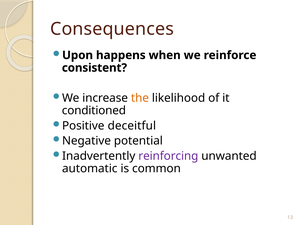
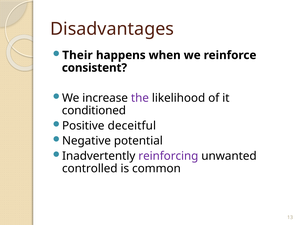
Consequences: Consequences -> Disadvantages (112, 29)
Upon: Upon -> Their (77, 55)
the colour: orange -> purple (140, 98)
automatic: automatic -> controlled (90, 169)
